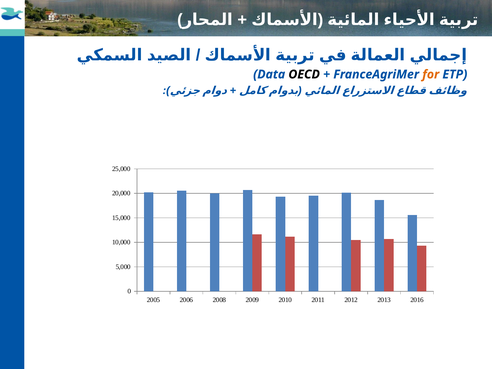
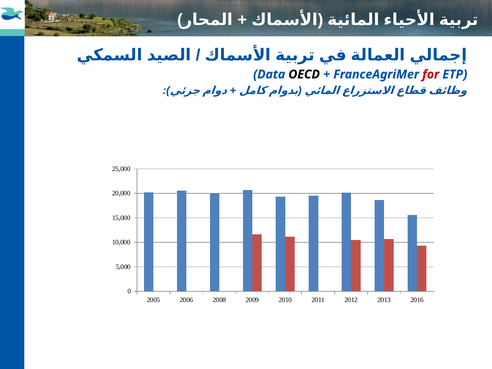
for colour: orange -> red (431, 74)
